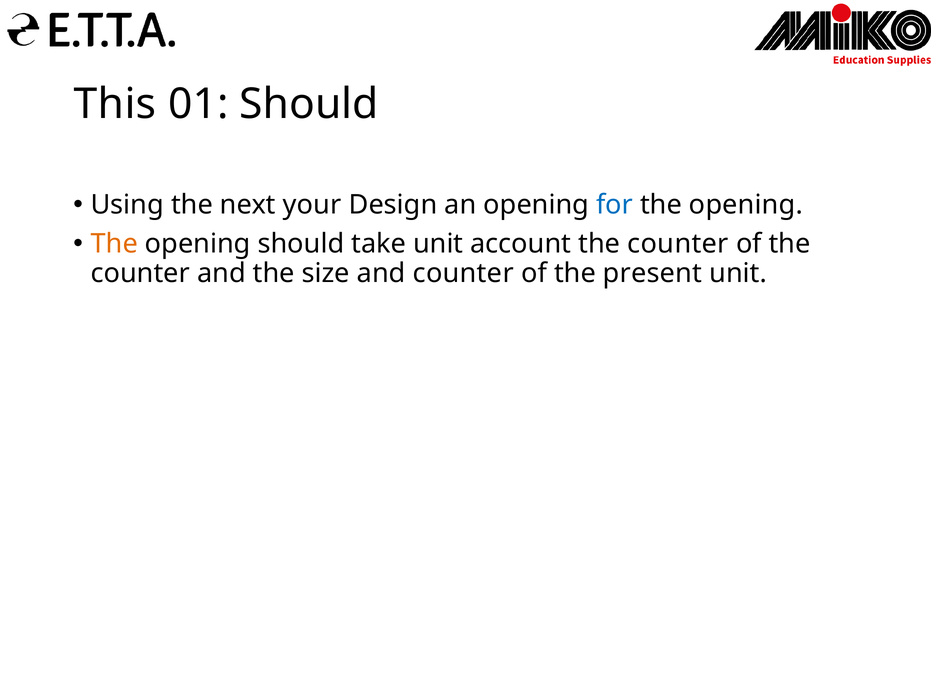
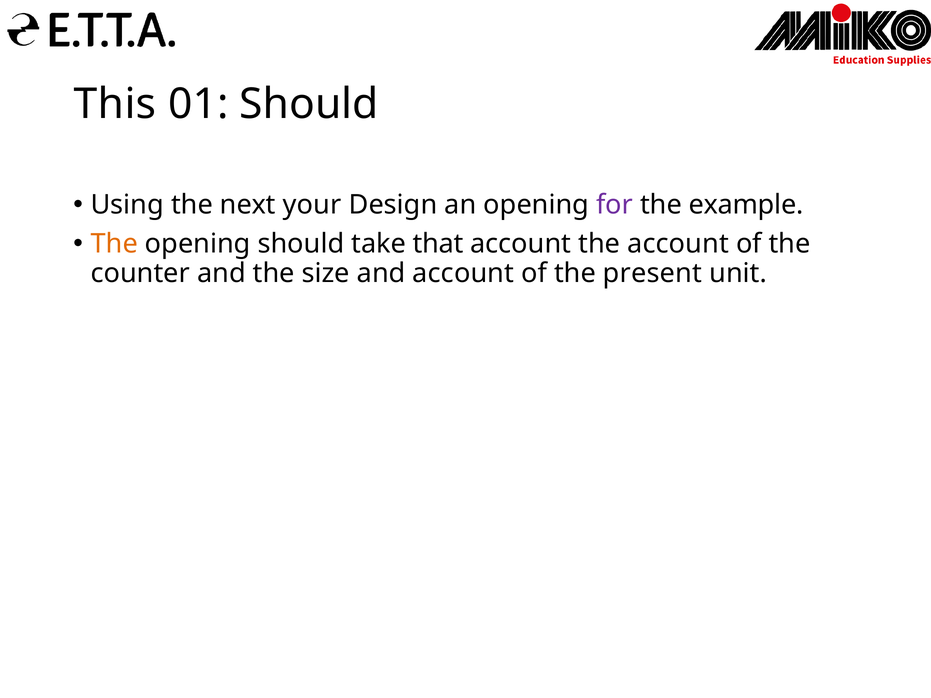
for colour: blue -> purple (615, 205)
opening: opening -> example (746, 205)
take unit: unit -> that (438, 244)
account the counter: counter -> account (678, 244)
and counter: counter -> account (463, 273)
